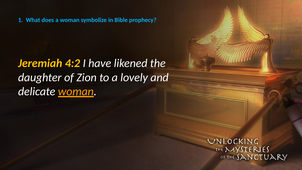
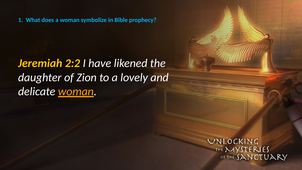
4:2: 4:2 -> 2:2 (73, 63)
